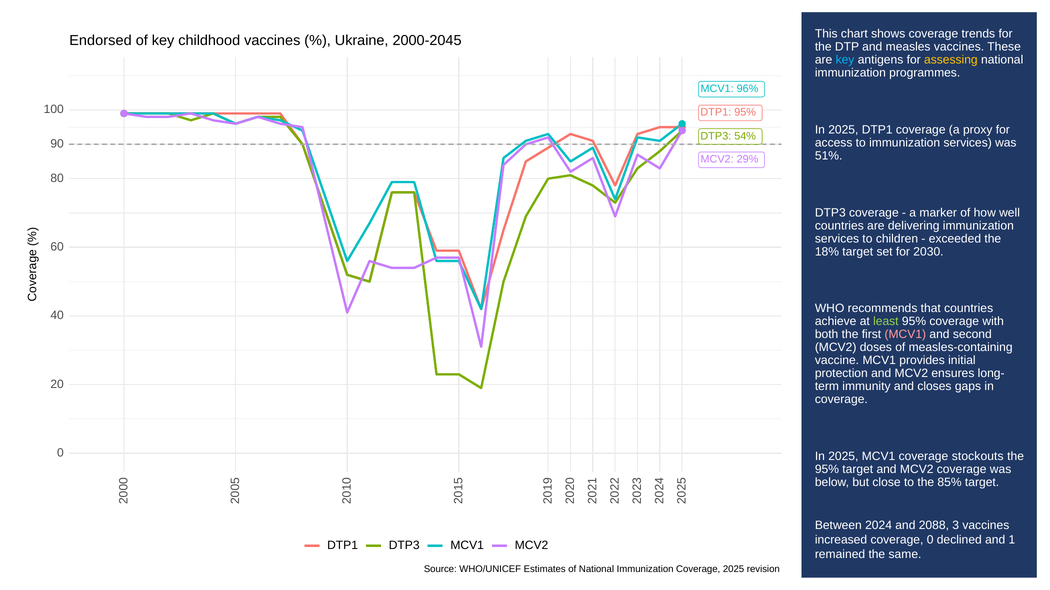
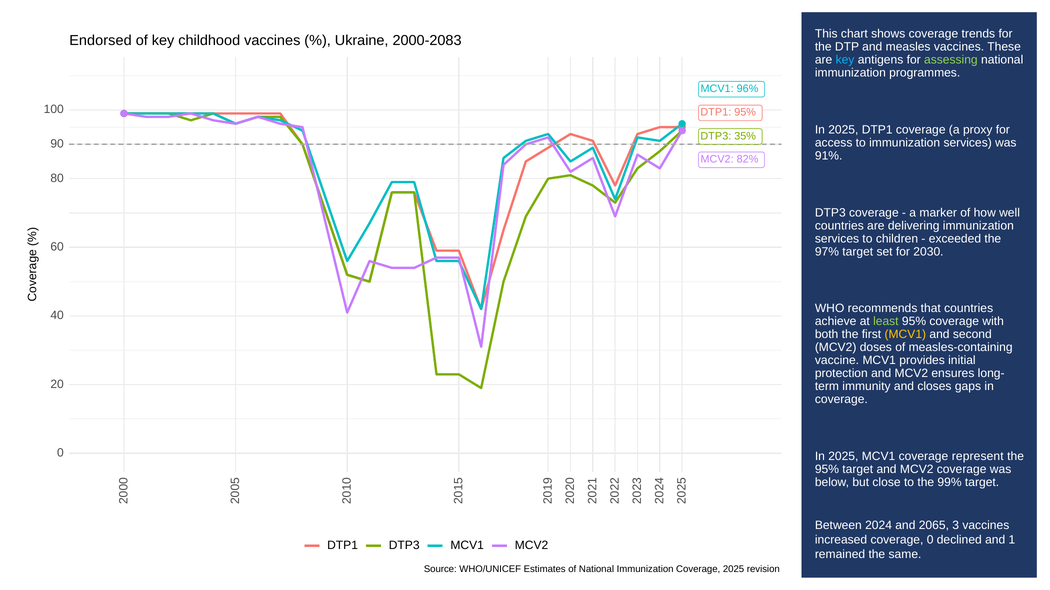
2000-2045: 2000-2045 -> 2000-2083 (427, 41)
assessing colour: yellow -> light green (951, 60)
54%: 54% -> 35% (745, 136)
51%: 51% -> 91% (829, 156)
29%: 29% -> 82% (748, 159)
18%: 18% -> 97% (827, 252)
MCV1 colour: pink -> yellow (905, 335)
stockouts: stockouts -> represent (978, 457)
85%: 85% -> 99% (950, 483)
2088: 2088 -> 2065 (934, 526)
